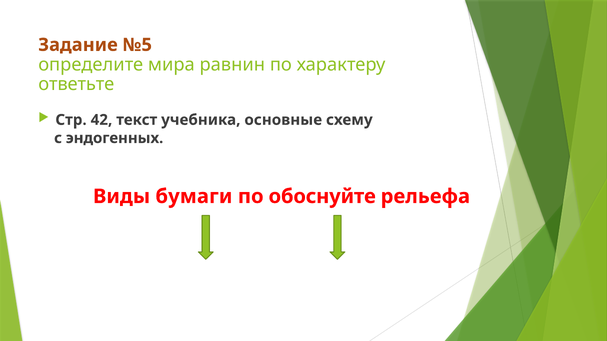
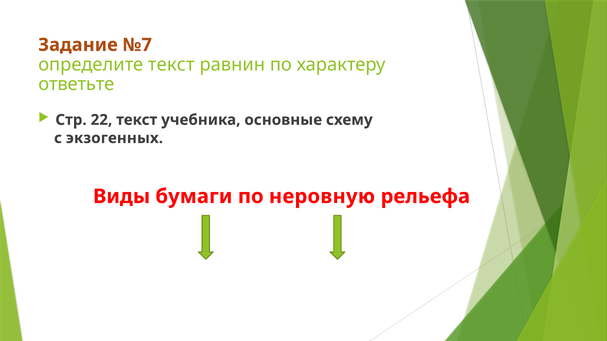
№5: №5 -> №7 (137, 45)
определите мира: мира -> текст (171, 65)
42: 42 -> 22 (101, 120)
эндогенных: эндогенных -> экзогенных (114, 138)
обоснуйте: обоснуйте -> неровную (322, 197)
